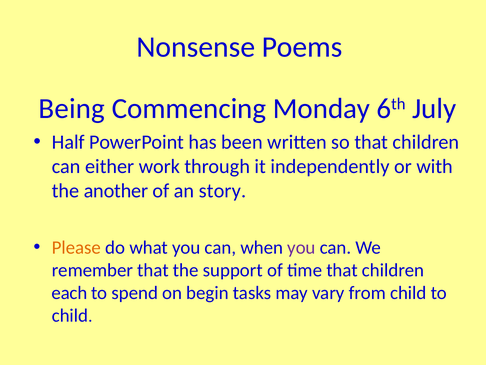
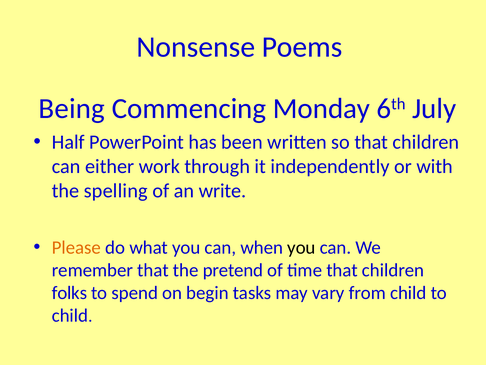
another: another -> spelling (116, 191)
story: story -> write (223, 191)
you colour: purple -> black (301, 247)
support: support -> pretend (233, 270)
each: each -> folks (69, 293)
